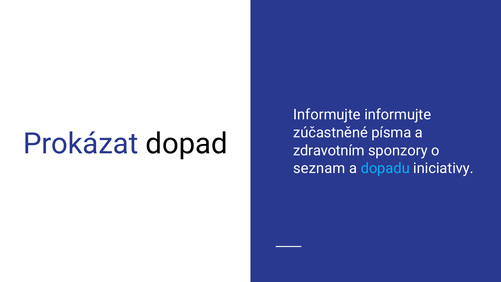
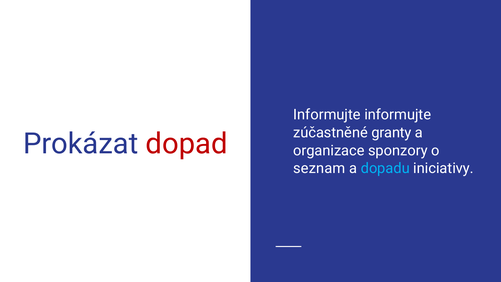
písma: písma -> granty (391, 132)
dopad colour: black -> red (187, 144)
zdravotním: zdravotním -> organizace (329, 150)
